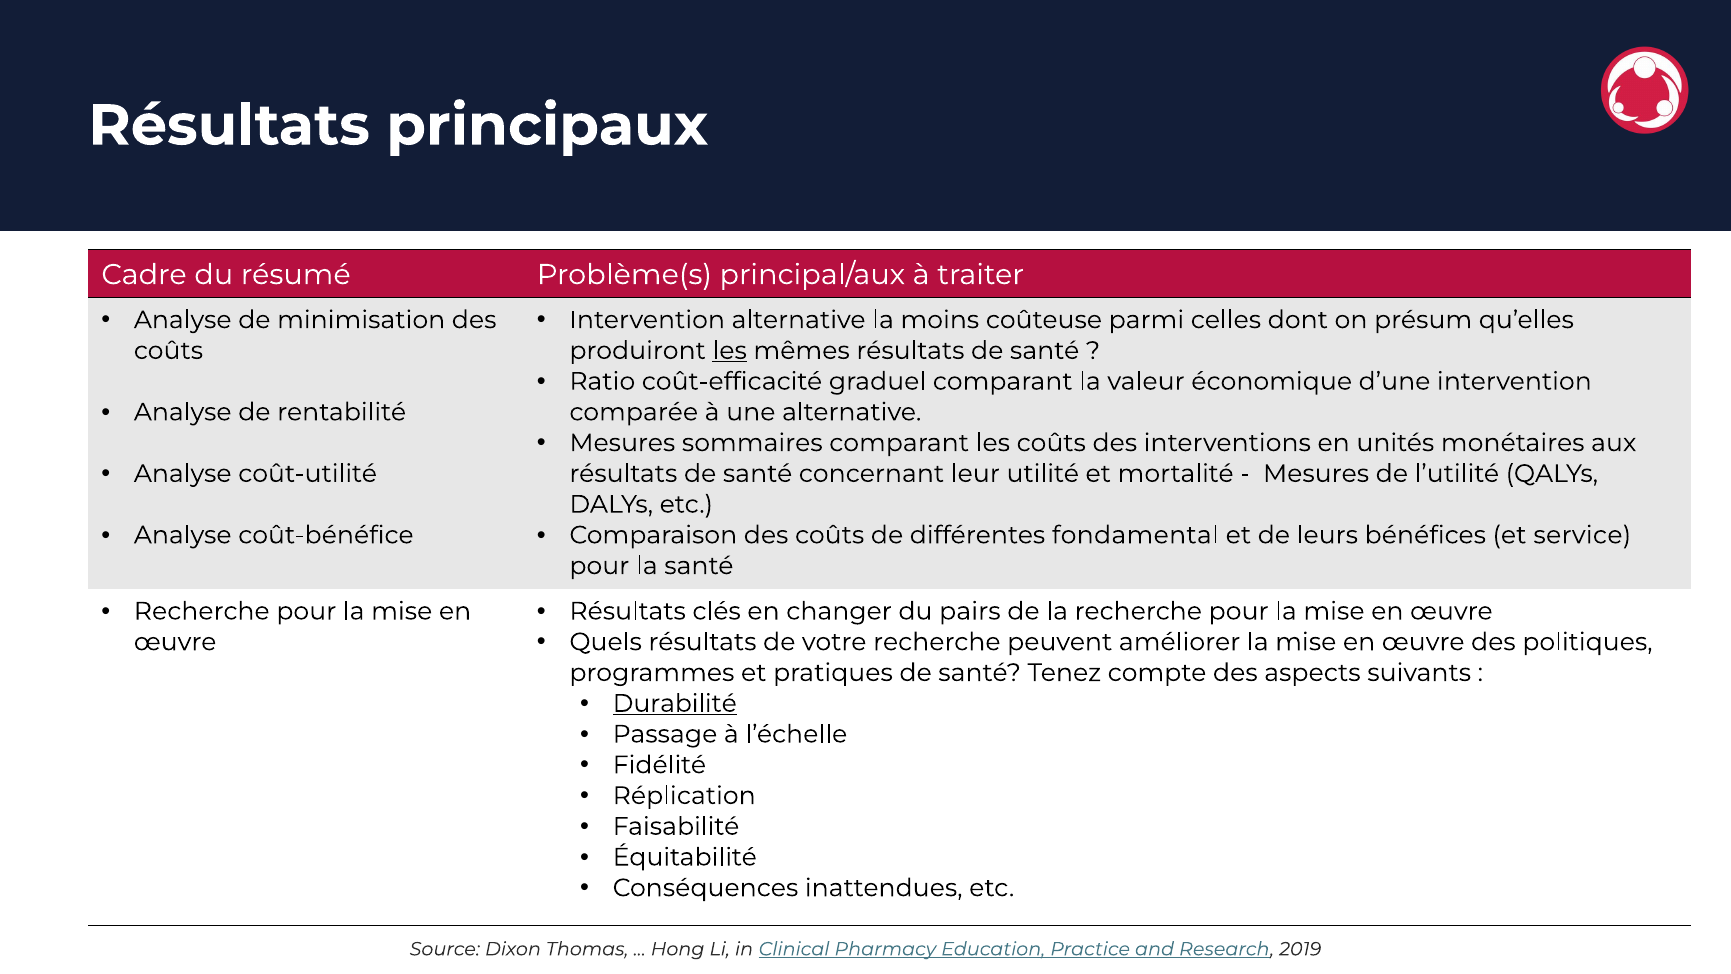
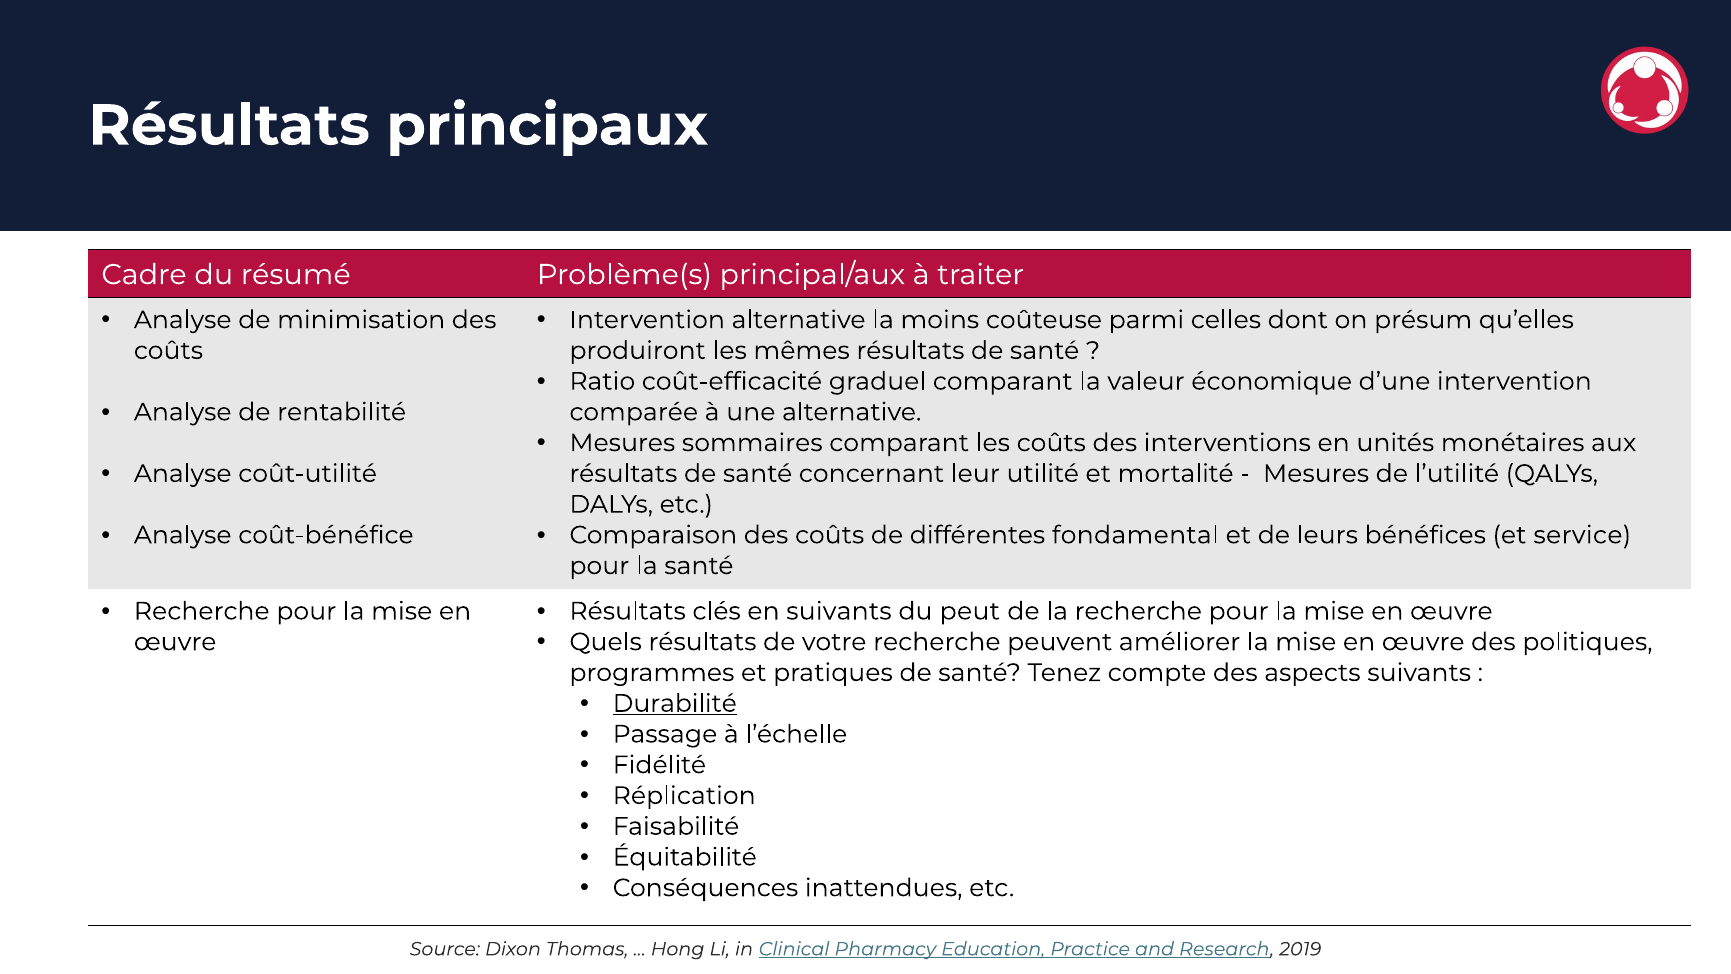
les underline: present -> none (730, 351)
en changer: changer -> suivants (839, 611)
pairs: pairs -> peut (970, 611)
